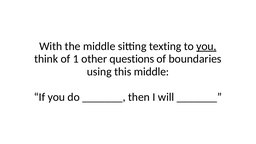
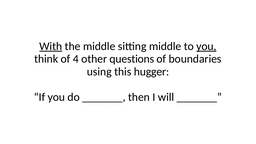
With underline: none -> present (51, 46)
sitting texting: texting -> middle (165, 46)
1: 1 -> 4 (76, 59)
this middle: middle -> hugger (152, 72)
